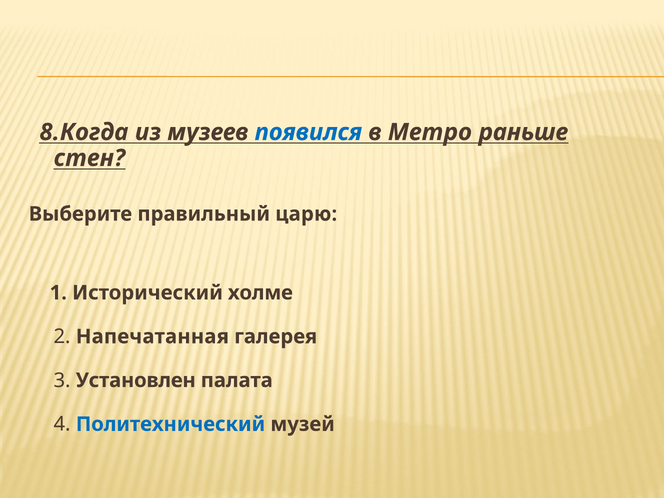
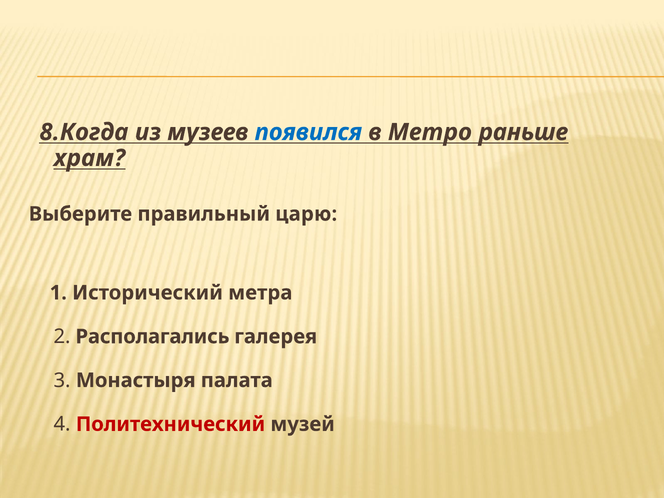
стен: стен -> храм (90, 158)
холме: холме -> метра (260, 293)
Напечатанная: Напечатанная -> Располагались (153, 337)
Установлен: Установлен -> Монастыря (136, 380)
Политехнический colour: blue -> red (171, 424)
